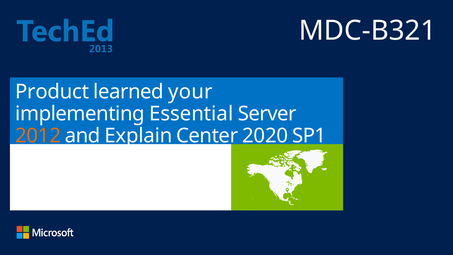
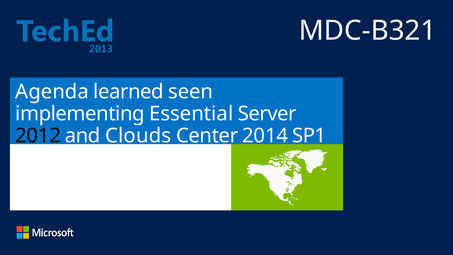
Product: Product -> Agenda (52, 92)
your: your -> seen (191, 92)
2012 colour: orange -> black (38, 136)
Explain: Explain -> Clouds (138, 136)
2020: 2020 -> 2014 (265, 136)
